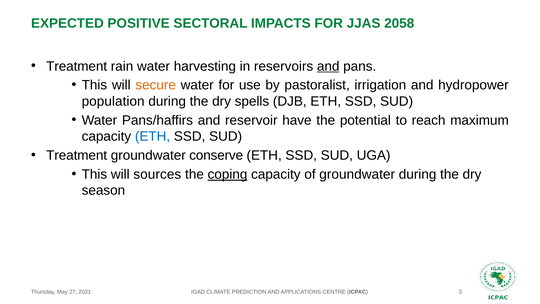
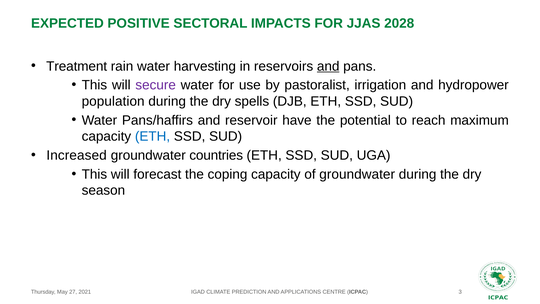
2058: 2058 -> 2028 (399, 23)
secure colour: orange -> purple (156, 85)
Treatment: Treatment -> Increased (77, 155)
conserve: conserve -> countries (216, 155)
sources: sources -> forecast (157, 174)
coping underline: present -> none (227, 174)
